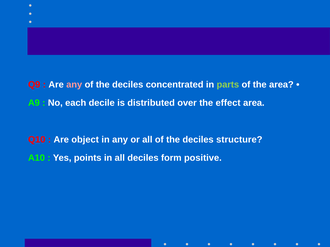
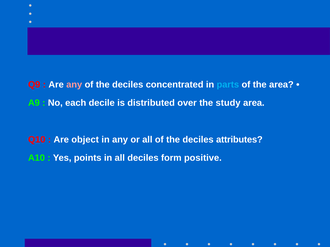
parts colour: light green -> light blue (228, 85)
effect: effect -> study (228, 103)
structure: structure -> attributes (239, 140)
